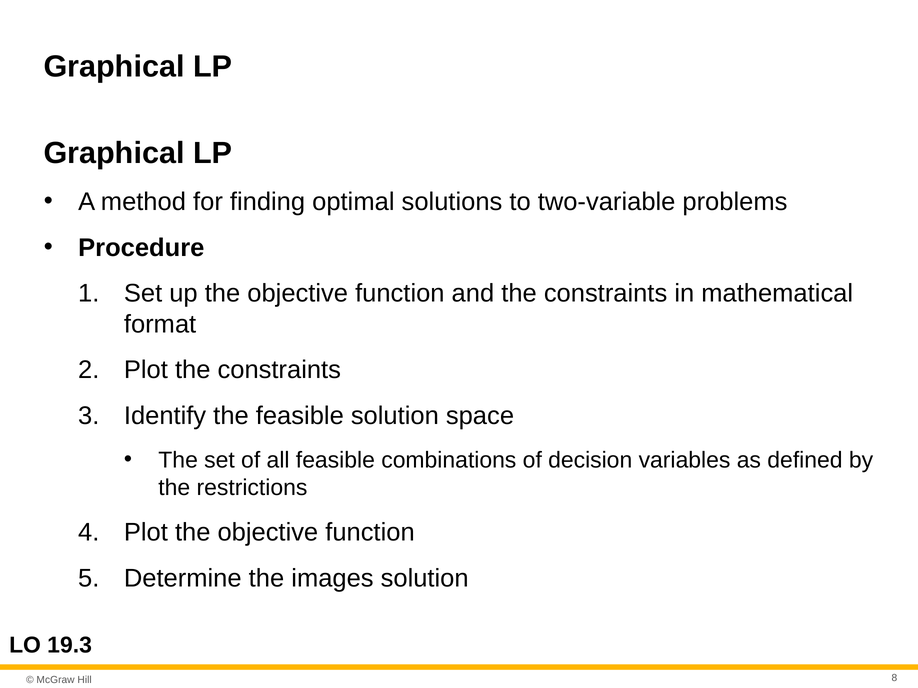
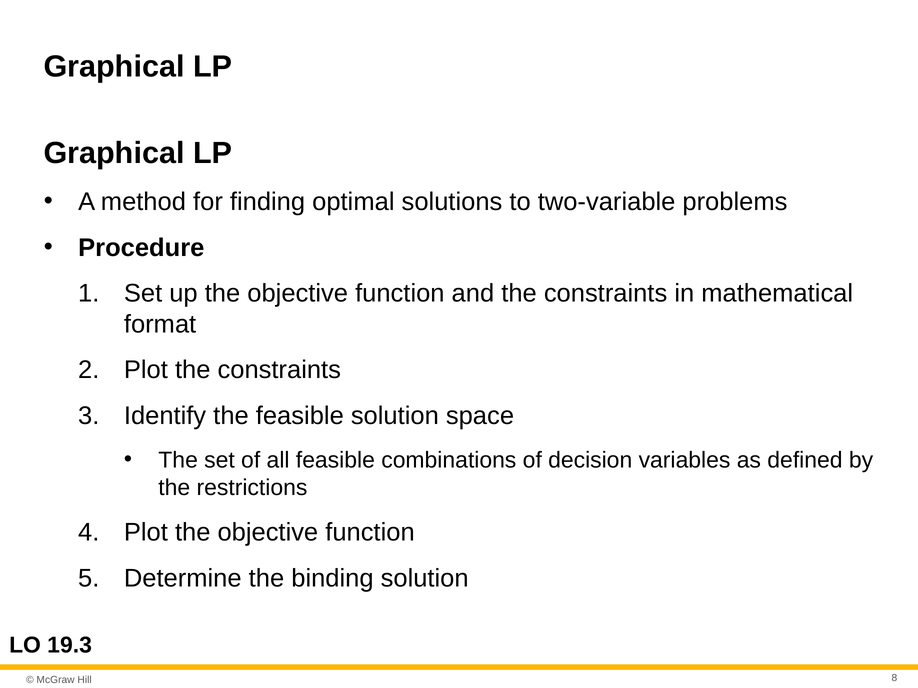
images: images -> binding (332, 579)
